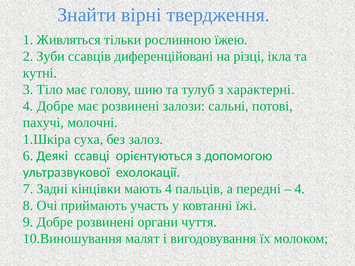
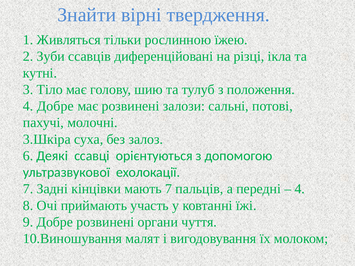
характерні: характерні -> положення (261, 90)
1.Шкіра: 1.Шкіра -> 3.Шкіра (47, 139)
мають 4: 4 -> 7 (169, 189)
